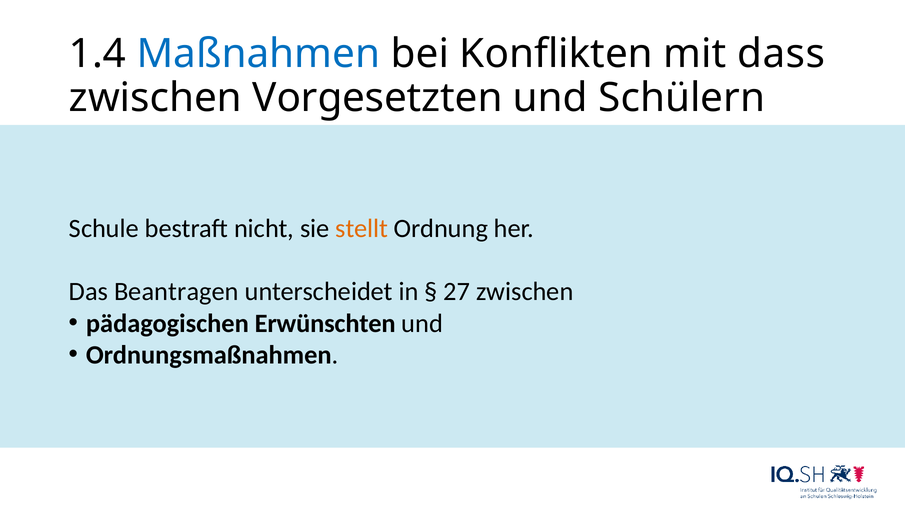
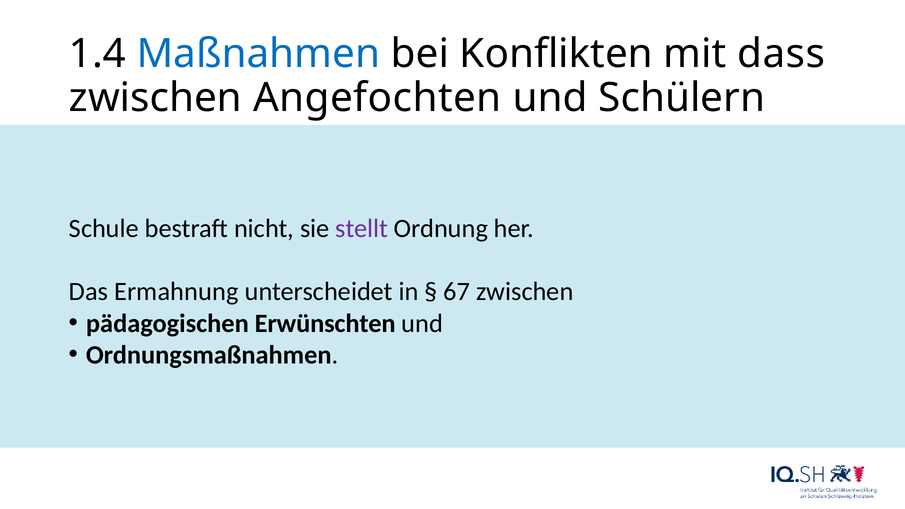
Vorgesetzten: Vorgesetzten -> Angefochten (377, 98)
stellt colour: orange -> purple (362, 228)
Beantragen: Beantragen -> Ermahnung (176, 292)
27: 27 -> 67 (457, 292)
